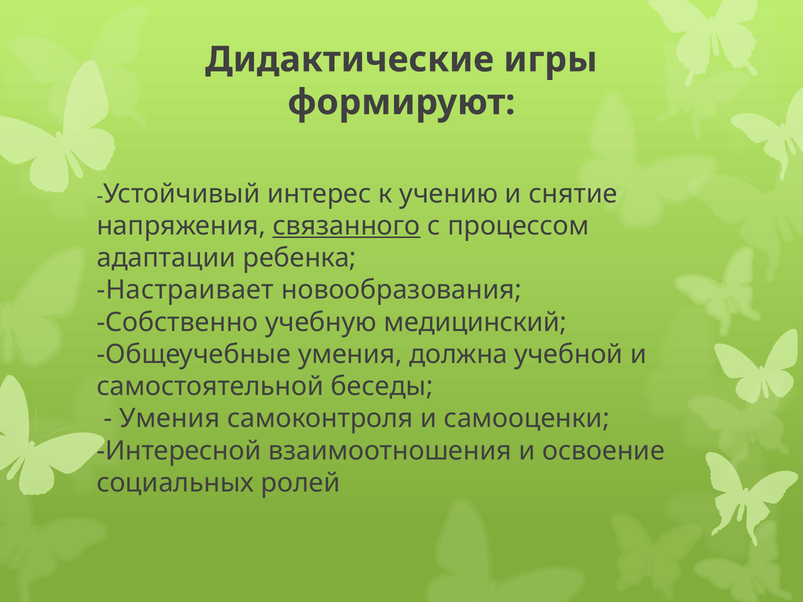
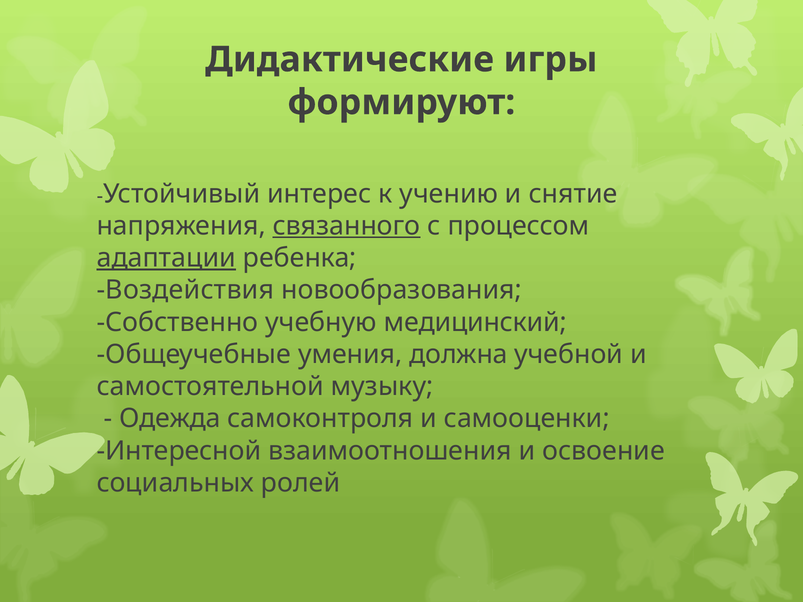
адаптации underline: none -> present (166, 258)
Настраивает: Настраивает -> Воздействия (185, 290)
беседы: беседы -> музыку (382, 387)
Умения: Умения -> Одежда (170, 419)
